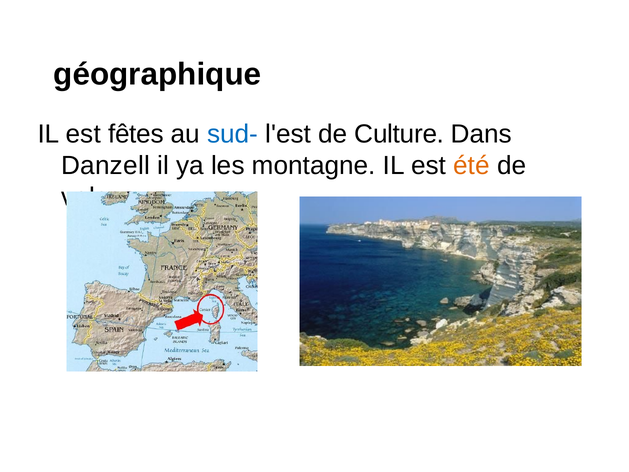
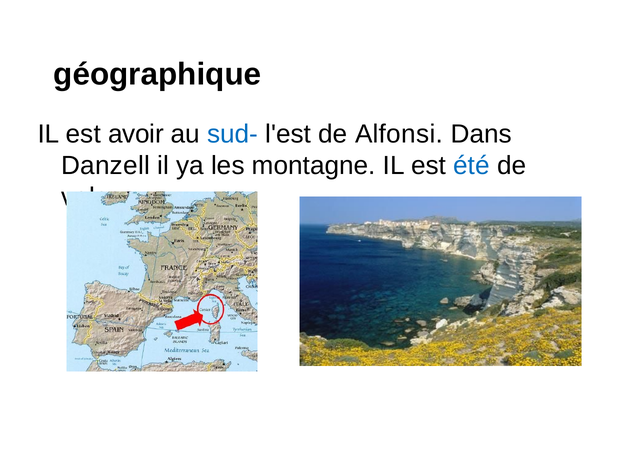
fêtes: fêtes -> avoir (136, 134)
Culture: Culture -> Alfonsi (399, 134)
été colour: orange -> blue (472, 165)
